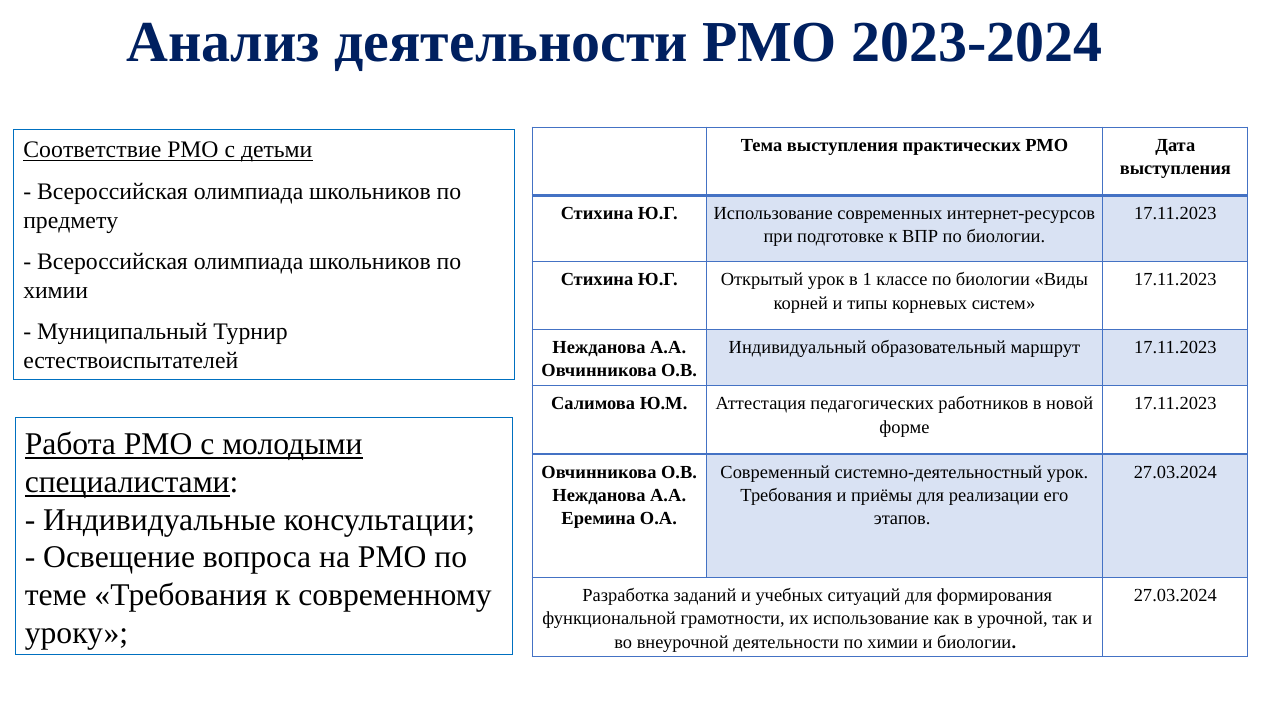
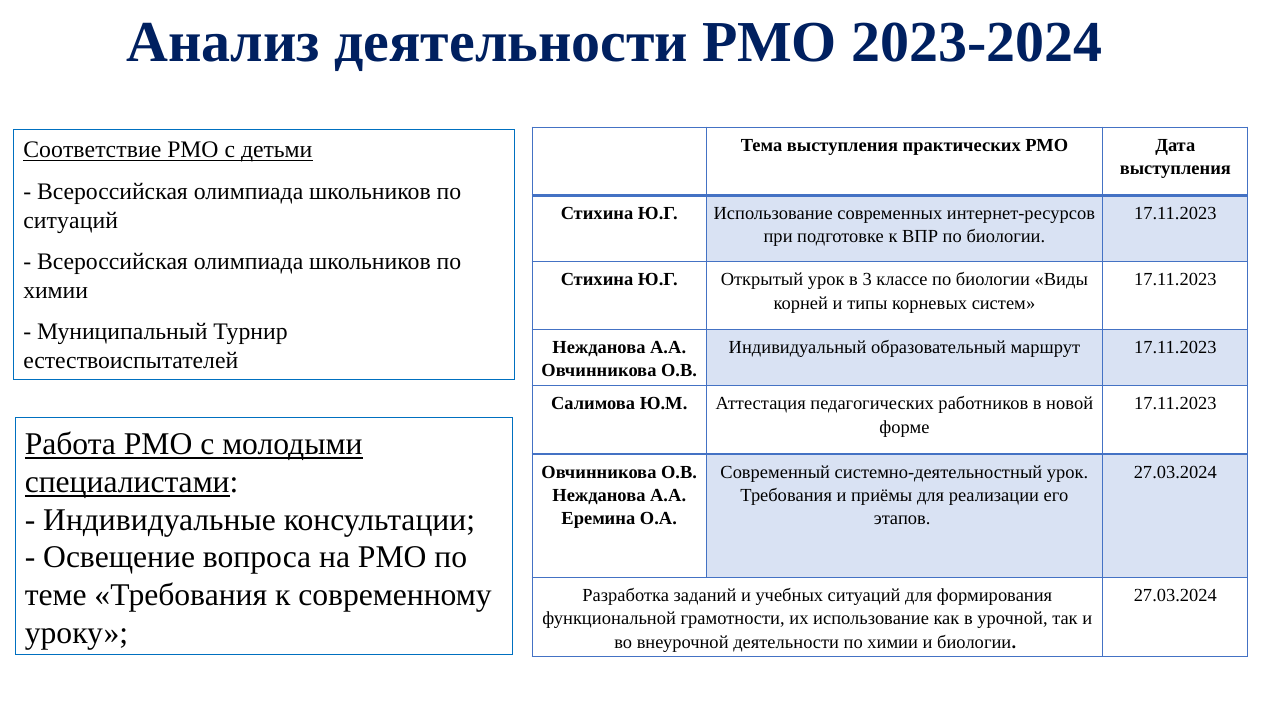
предмету: предмету -> ситуаций (71, 220)
1: 1 -> 3 (867, 280)
